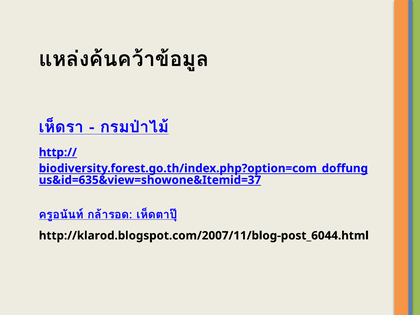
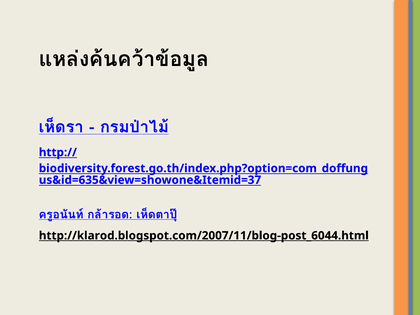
http://klarod.blogspot.com/2007/11/blog-post_6044.html underline: none -> present (204, 236)
